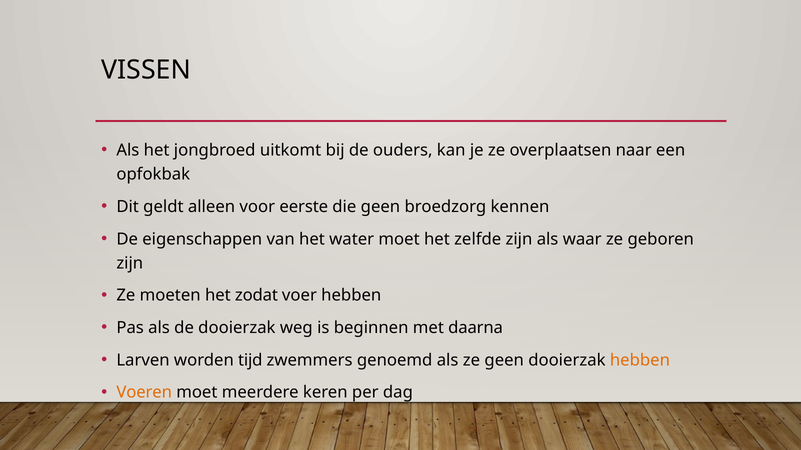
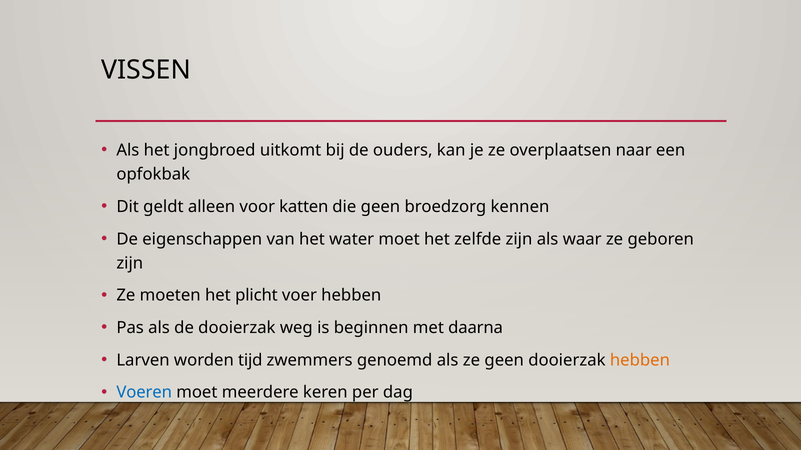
eerste: eerste -> katten (304, 207)
zodat: zodat -> plicht (256, 296)
Voeren colour: orange -> blue (144, 393)
